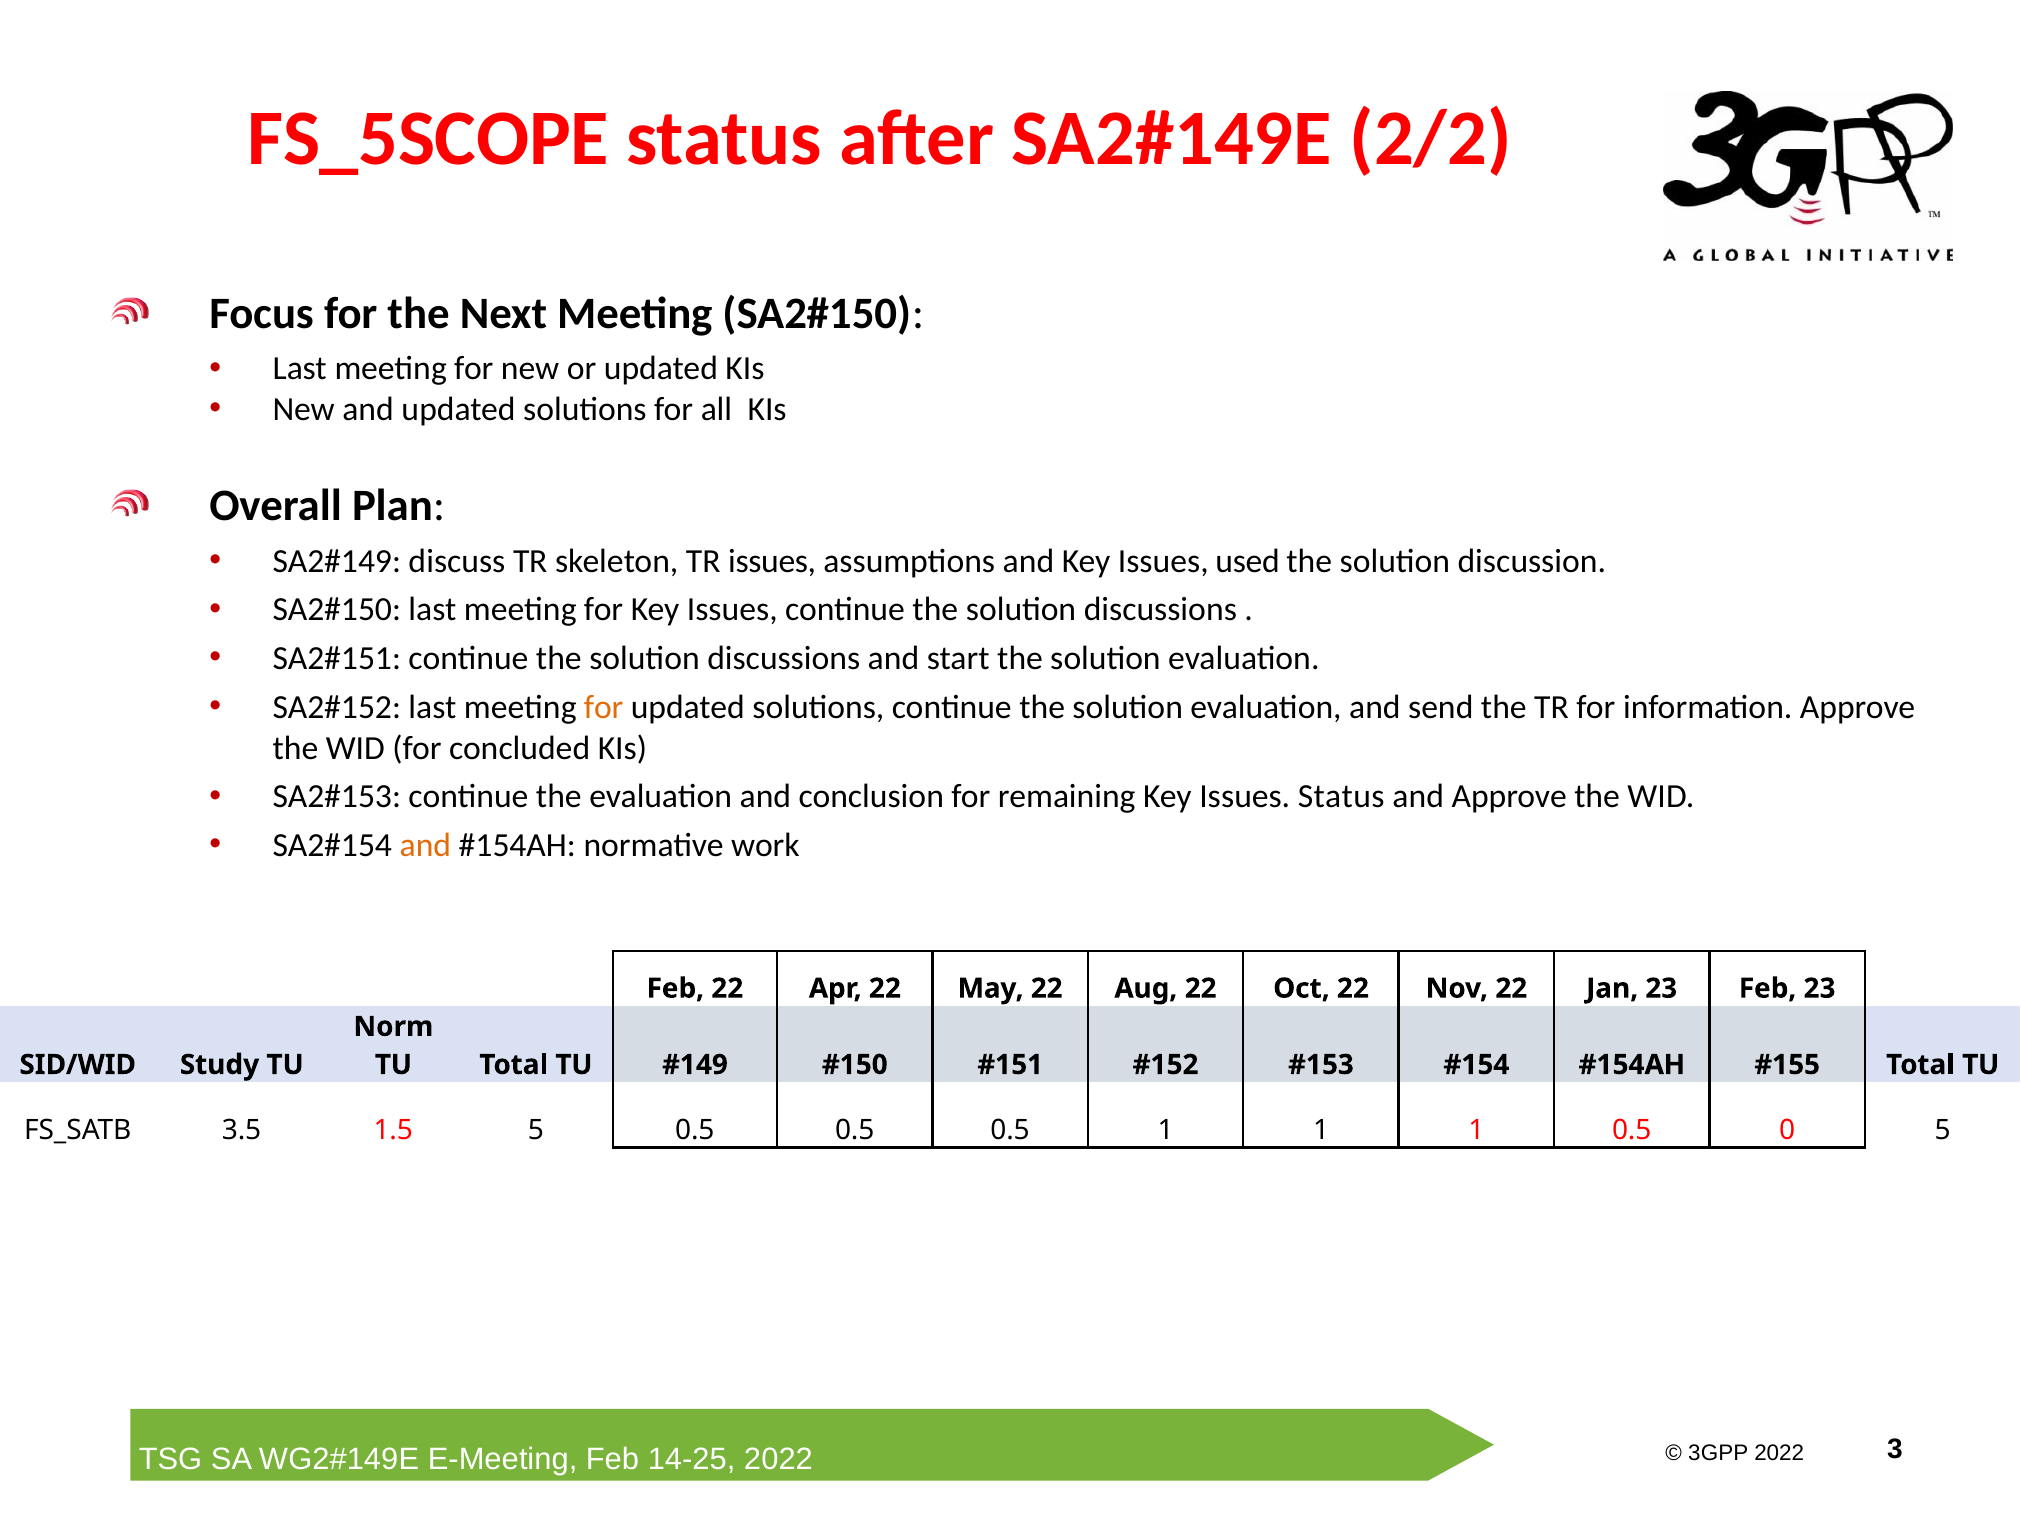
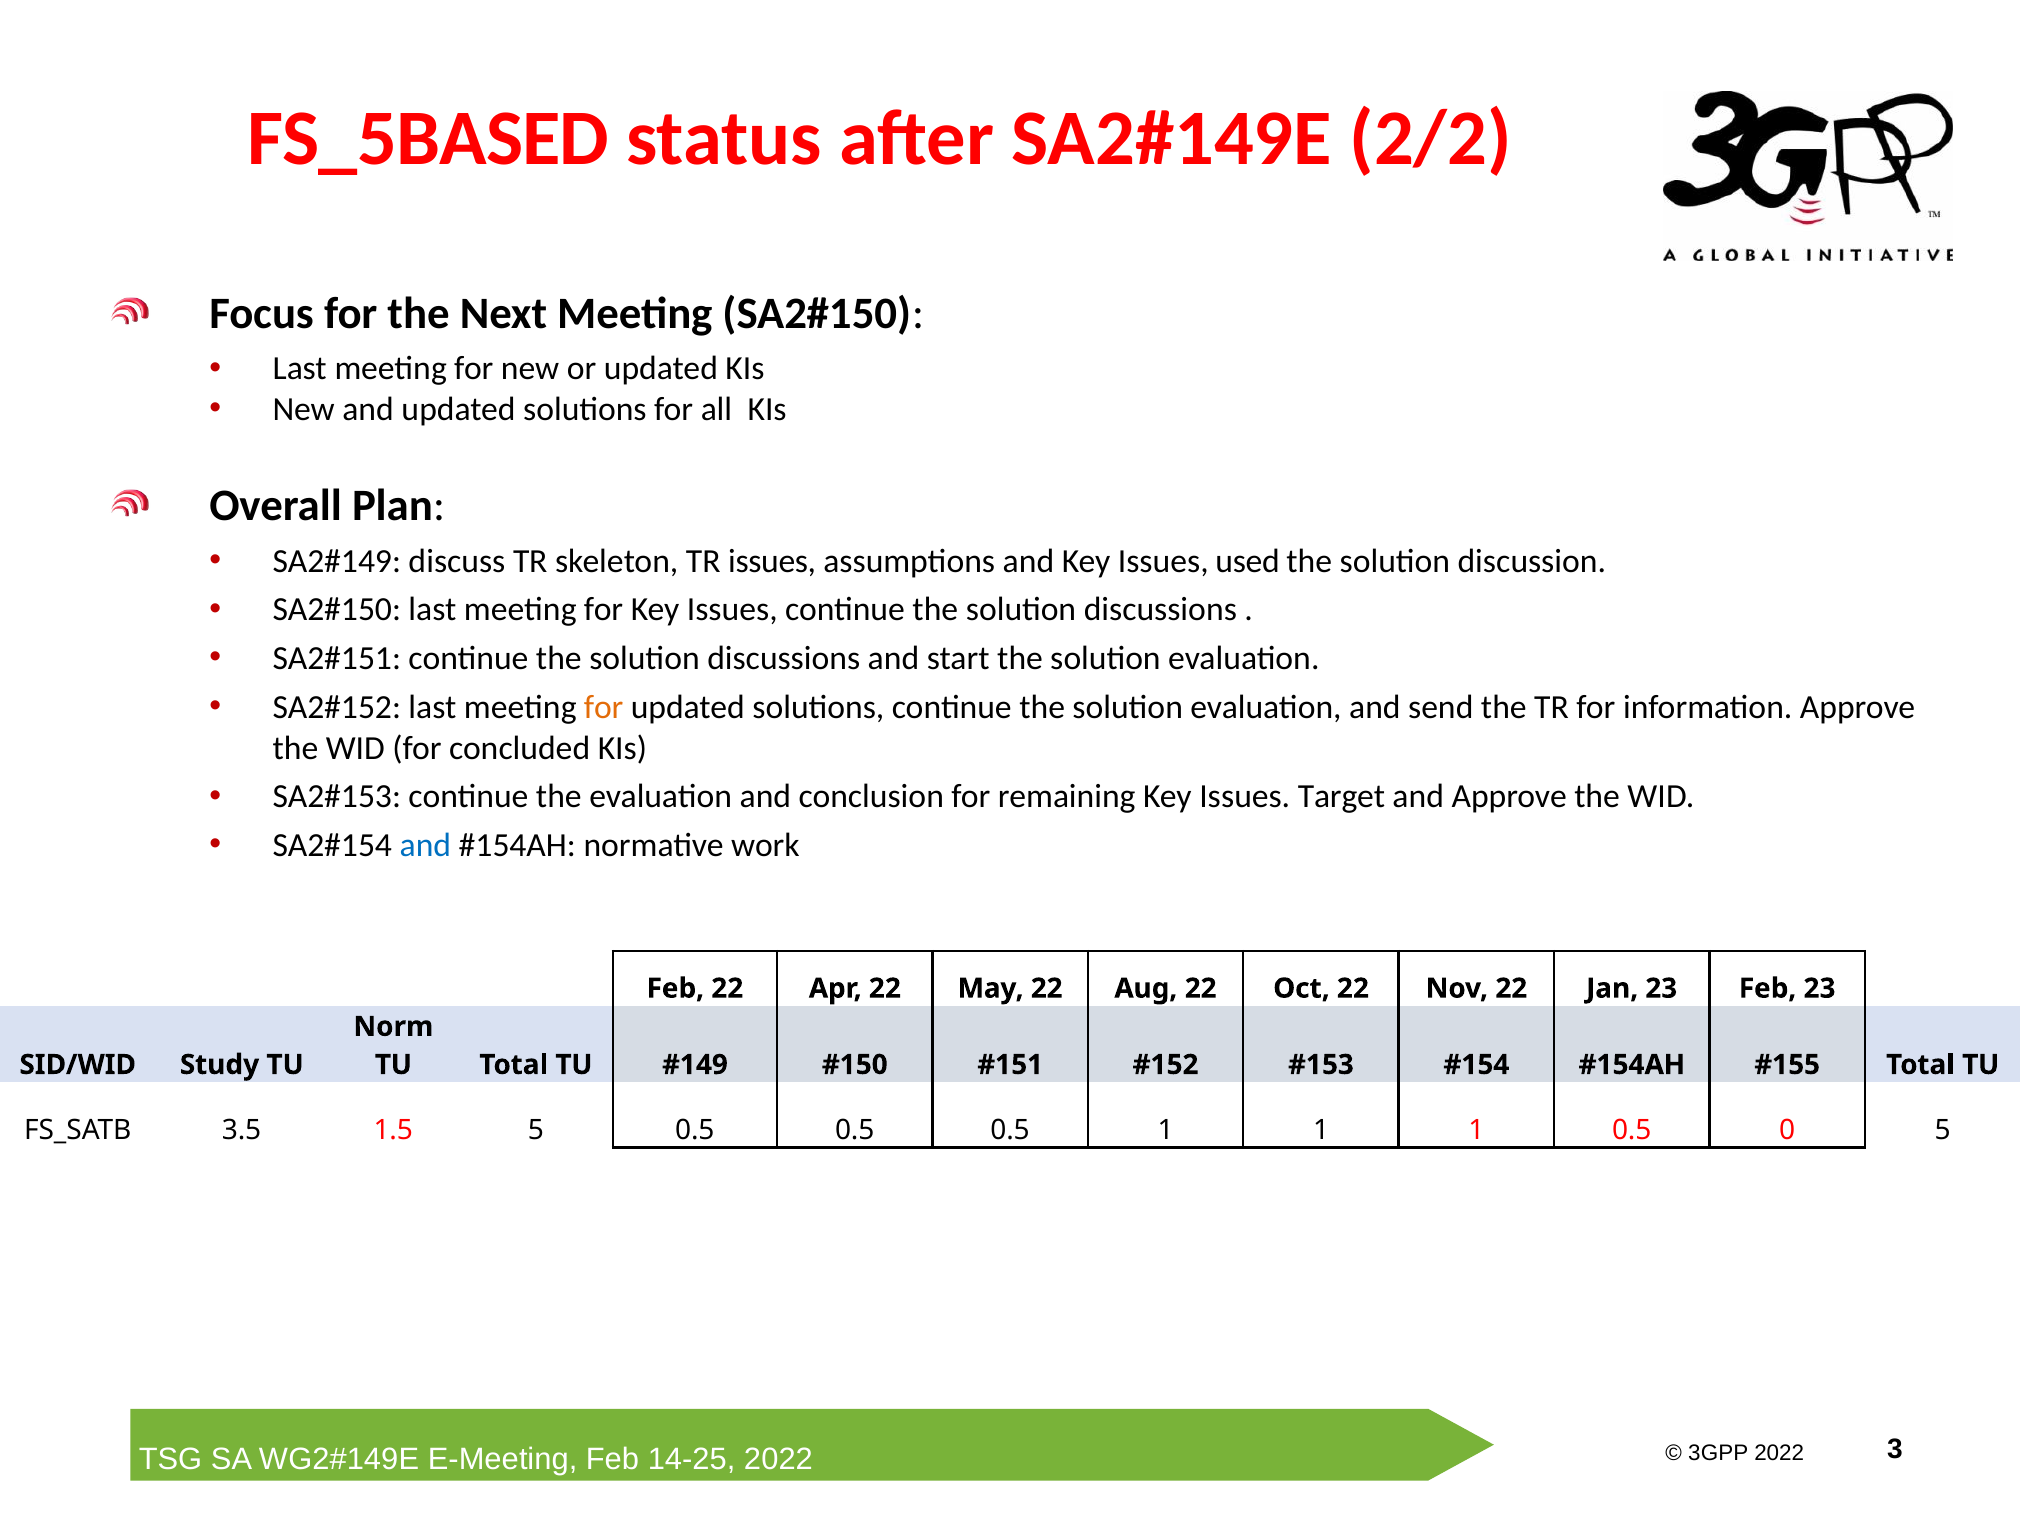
FS_5SCOPE: FS_5SCOPE -> FS_5BASED (428, 138)
Issues Status: Status -> Target (1341, 797)
and colour: orange -> blue (425, 846)
